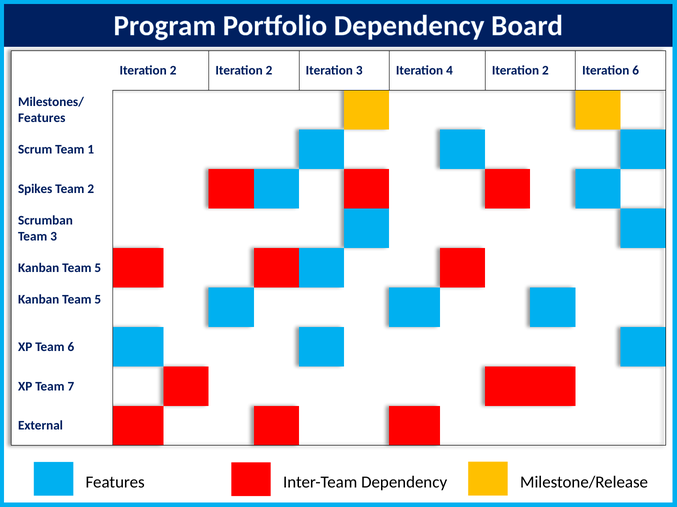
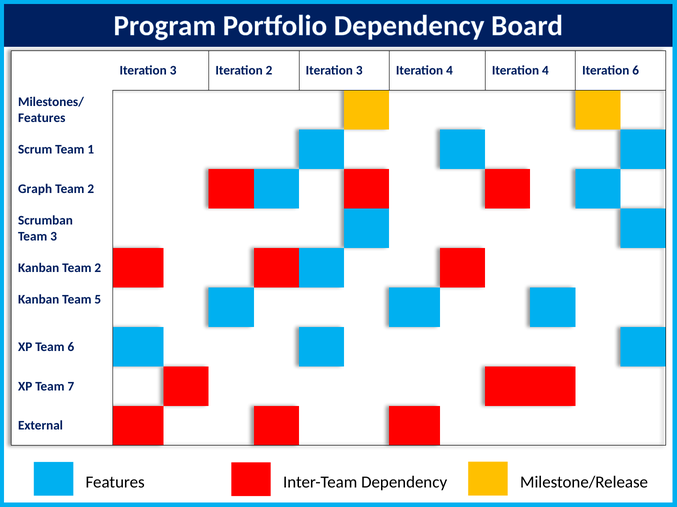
2: 2 -> 3 (173, 71)
4 Iteration 2: 2 -> 4 (545, 71)
Spikes: Spikes -> Graph (35, 189)
5: 5 -> 2 (98, 268)
